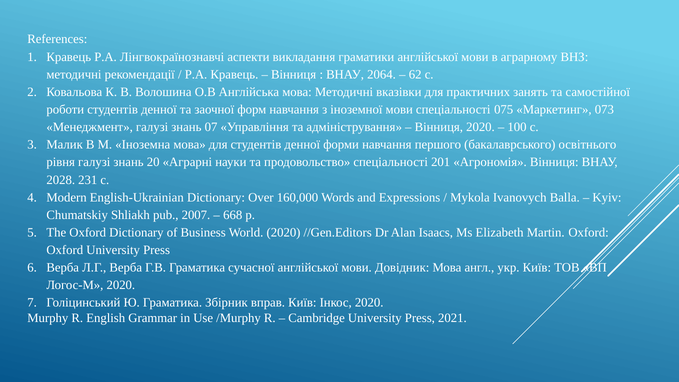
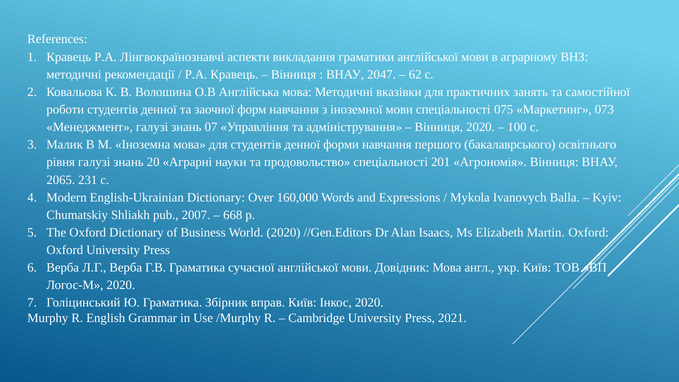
2064: 2064 -> 2047 (382, 74)
2028: 2028 -> 2065 (61, 180)
